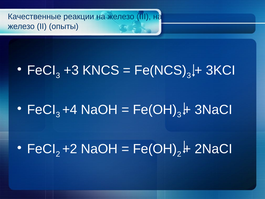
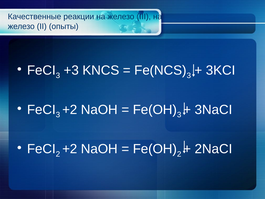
+4: +4 -> +2 (70, 110)
